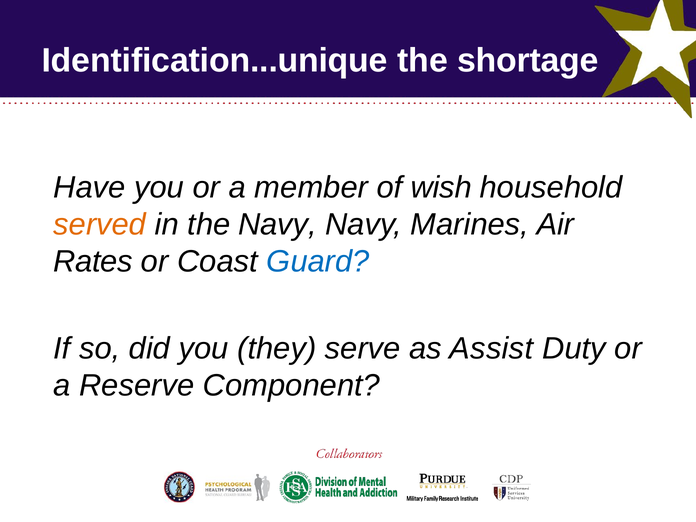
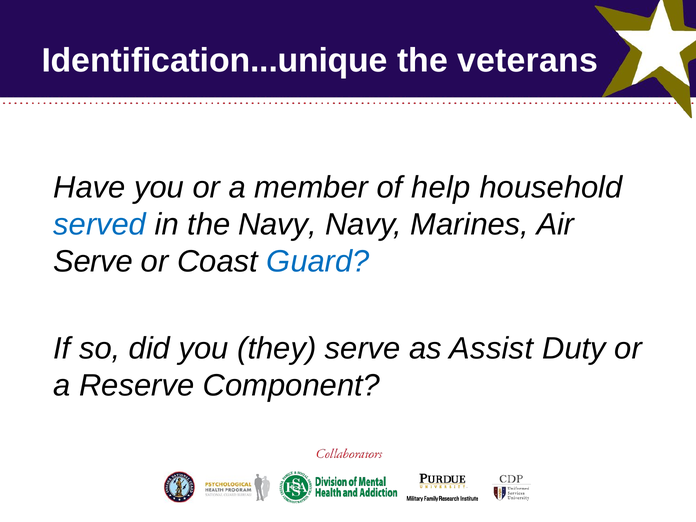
shortage: shortage -> veterans (528, 60)
wish: wish -> help (441, 187)
served colour: orange -> blue (100, 225)
Rates: Rates -> Serve (93, 262)
